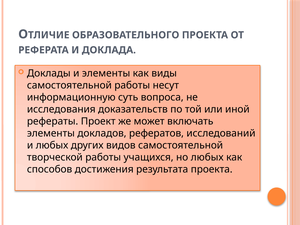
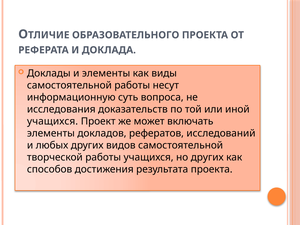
рефераты: рефераты -> учащихся (53, 121)
но любых: любых -> других (207, 157)
